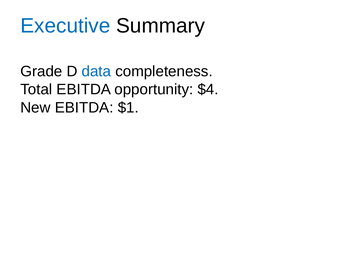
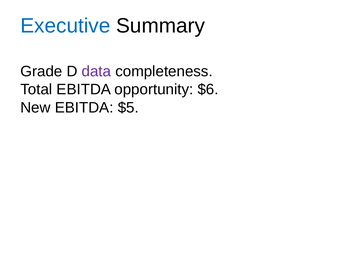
data colour: blue -> purple (96, 71)
$4: $4 -> $6 (208, 89)
$1: $1 -> $5 (128, 108)
